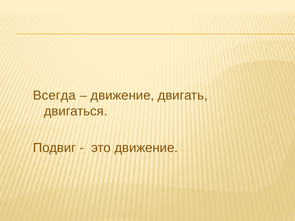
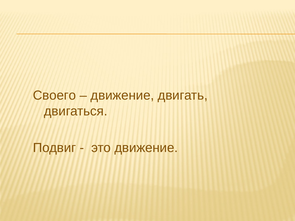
Всегда: Всегда -> Своего (54, 96)
